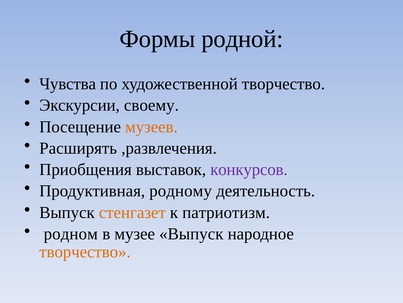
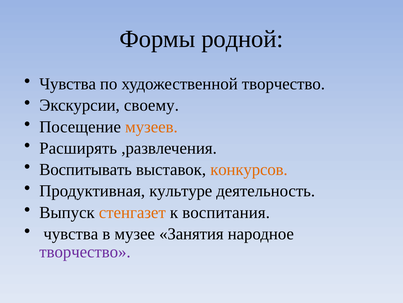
Приобщения: Приобщения -> Воспитывать (86, 169)
конкурсов colour: purple -> orange (249, 169)
родному: родному -> культуре (181, 191)
патриотизм: патриотизм -> воспитания (226, 212)
родном: родном -> чувства (71, 233)
музее Выпуск: Выпуск -> Занятия (191, 233)
творчество colour: orange -> purple (85, 251)
